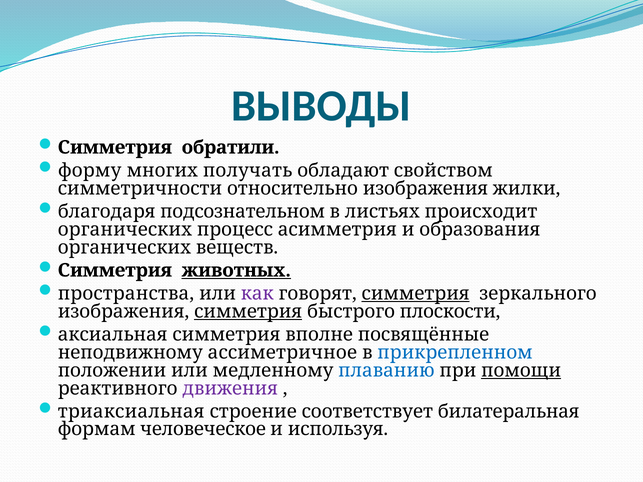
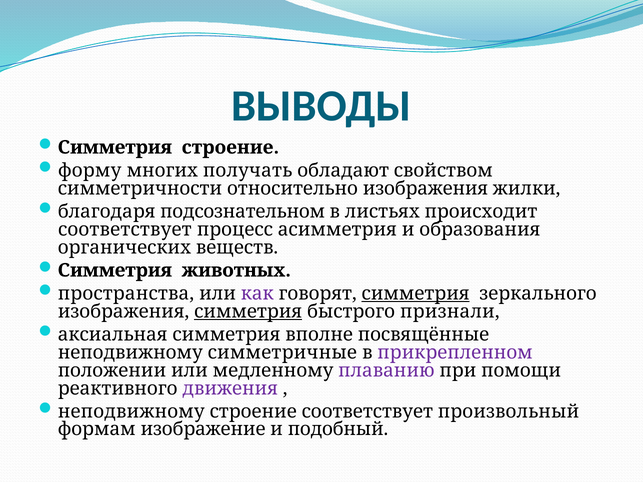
Симметрия обратили: обратили -> строение (230, 147)
органических: органических -> соответствует (125, 229)
животных underline: present -> none (236, 271)
плоскости: плоскости -> признали (450, 312)
ассиметричное: ассиметричное -> симметричные (282, 353)
прикрепленном colour: blue -> purple (455, 353)
плаванию colour: blue -> purple (386, 371)
помощи underline: present -> none (521, 371)
триаксиальная: триаксиальная -> неподвижному (131, 412)
билатеральная: билатеральная -> произвольный (509, 412)
человеческое: человеческое -> изображение (203, 430)
используя: используя -> подобный (338, 430)
